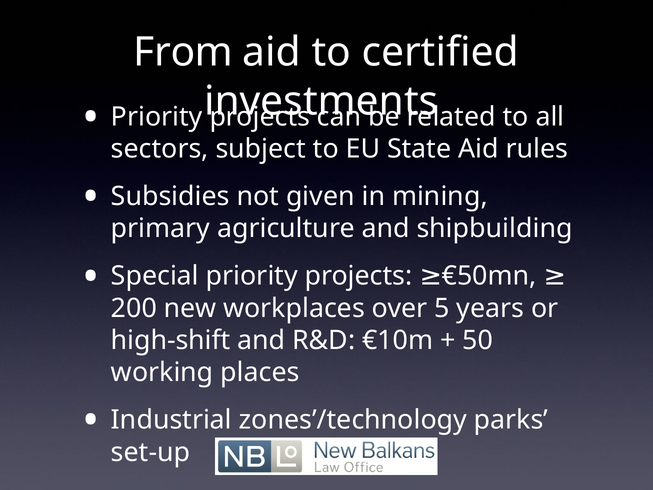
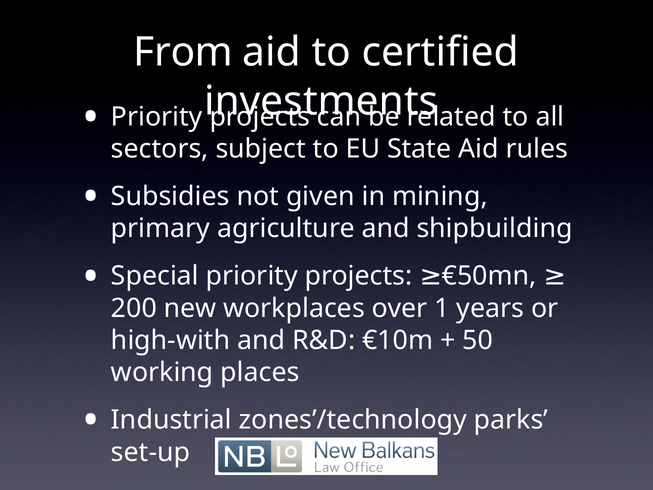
5: 5 -> 1 (442, 308)
high-shift: high-shift -> high-with (171, 340)
